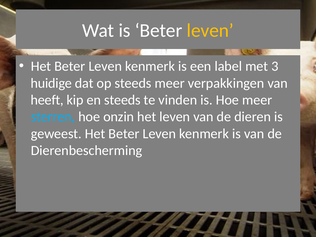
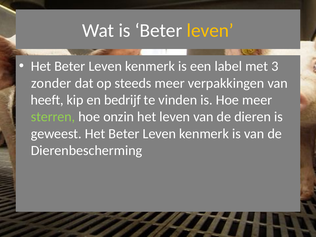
huidige: huidige -> zonder (51, 83)
en steeds: steeds -> bedrijf (122, 100)
sterren colour: light blue -> light green (53, 117)
